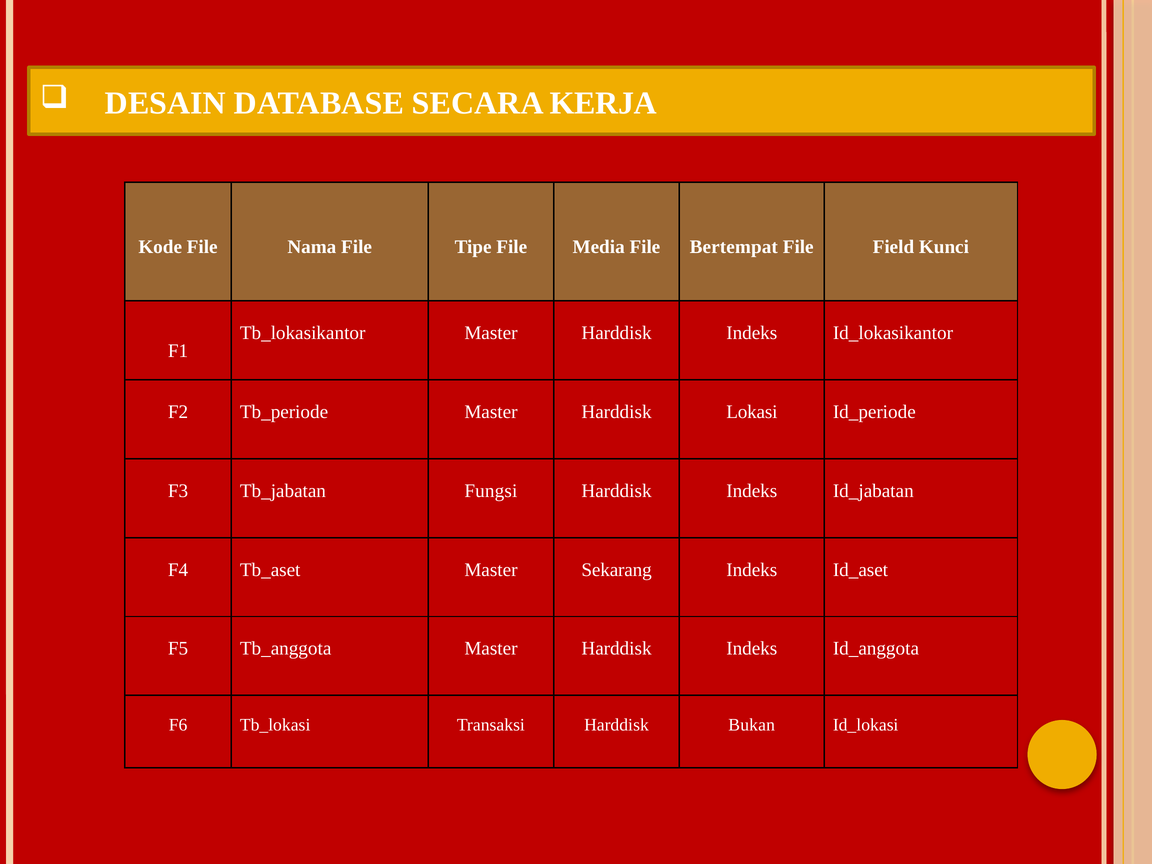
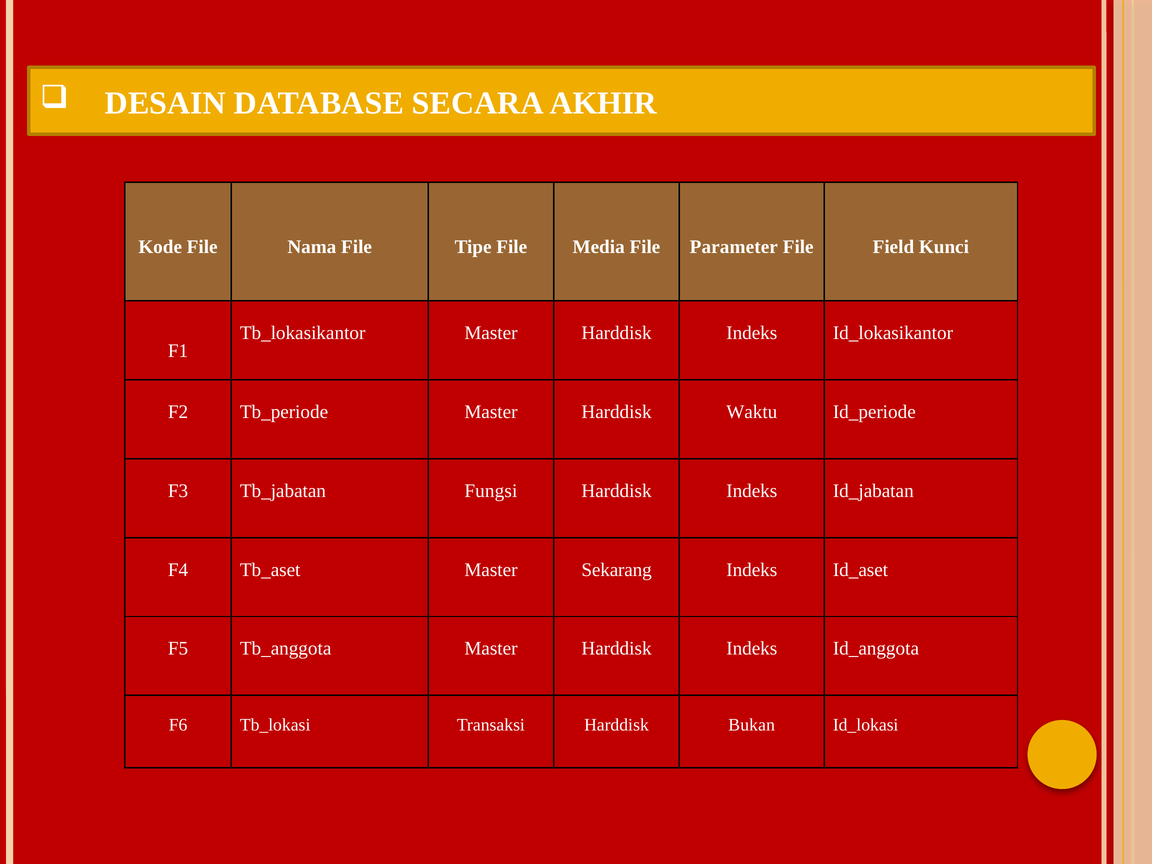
KERJA: KERJA -> AKHIR (603, 103)
Bertempat: Bertempat -> Parameter (734, 247)
Lokasi: Lokasi -> Waktu (752, 412)
